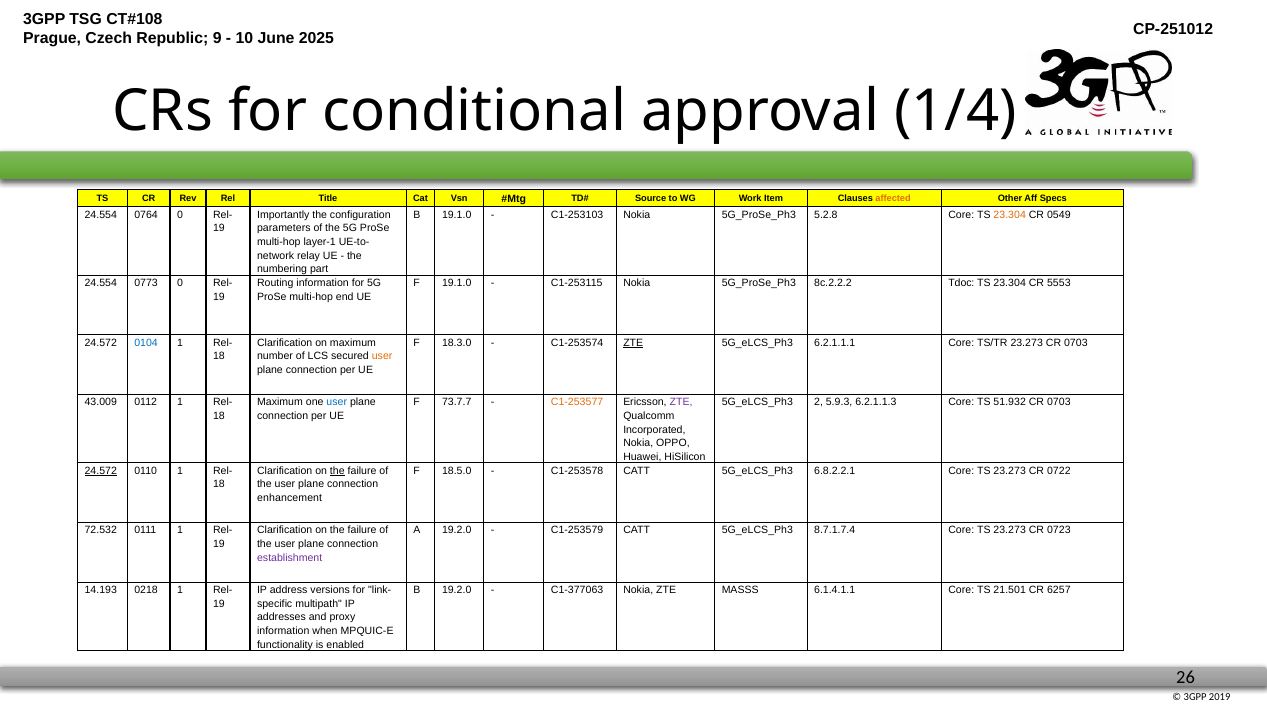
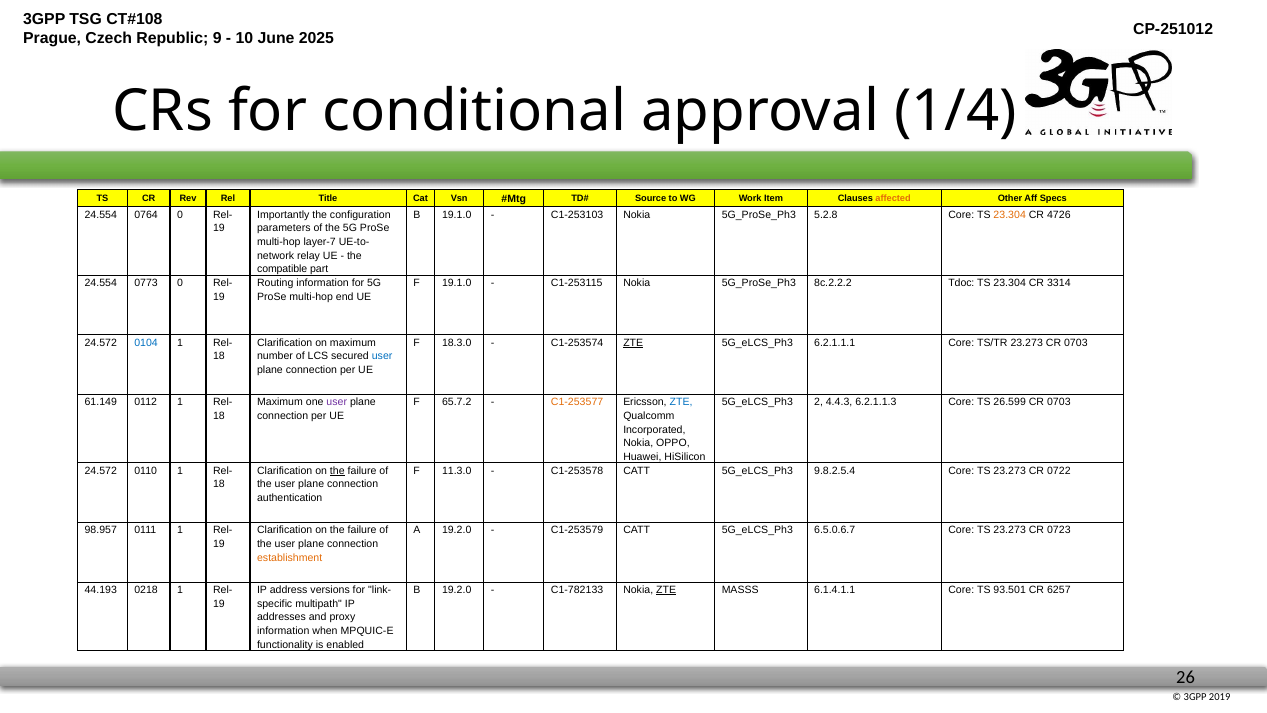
0549: 0549 -> 4726 (1059, 215)
layer-1: layer-1 -> layer-7 (320, 242)
numbering: numbering -> compatible (282, 269)
5553: 5553 -> 3314 (1059, 283)
user colour: orange -> blue (382, 356)
43.009: 43.009 -> 61.149 (101, 402)
user colour: blue -> purple (337, 402)
73.7.7: 73.7.7 -> 65.7.2 (457, 402)
ZTE colour: purple -> blue (681, 402)
5.9.3: 5.9.3 -> 4.4.3 (839, 402)
51.932: 51.932 -> 26.599 (1010, 402)
24.572 underline: present -> none (101, 471)
18.5.0: 18.5.0 -> 11.3.0 (457, 471)
6.8.2.2.1: 6.8.2.2.1 -> 9.8.2.5.4 (835, 471)
enhancement: enhancement -> authentication (290, 498)
72.532: 72.532 -> 98.957 (101, 530)
8.7.1.7.4: 8.7.1.7.4 -> 6.5.0.6.7 (835, 530)
establishment colour: purple -> orange (290, 557)
14.193: 14.193 -> 44.193 (101, 590)
C1-377063: C1-377063 -> C1-782133 (577, 590)
ZTE underline: none -> present (666, 590)
21.501: 21.501 -> 93.501 (1010, 590)
